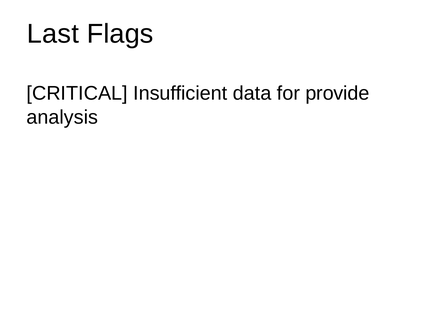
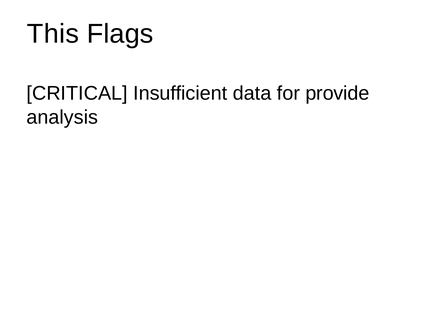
Last: Last -> This (53, 34)
